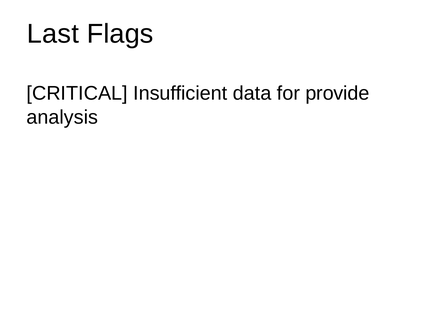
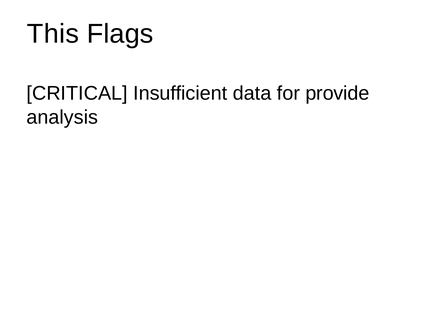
Last: Last -> This (53, 34)
